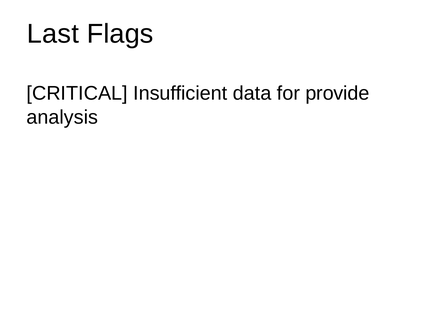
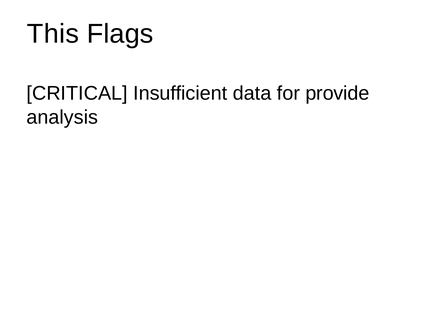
Last: Last -> This (53, 34)
